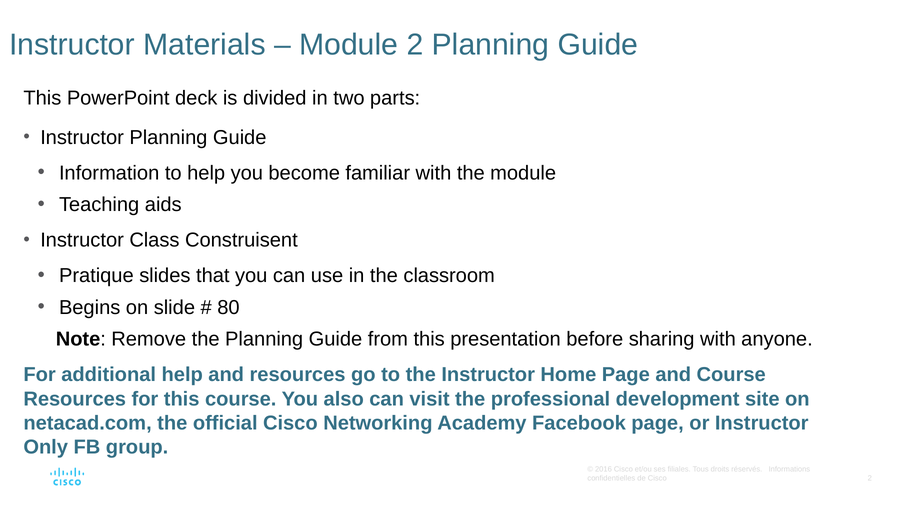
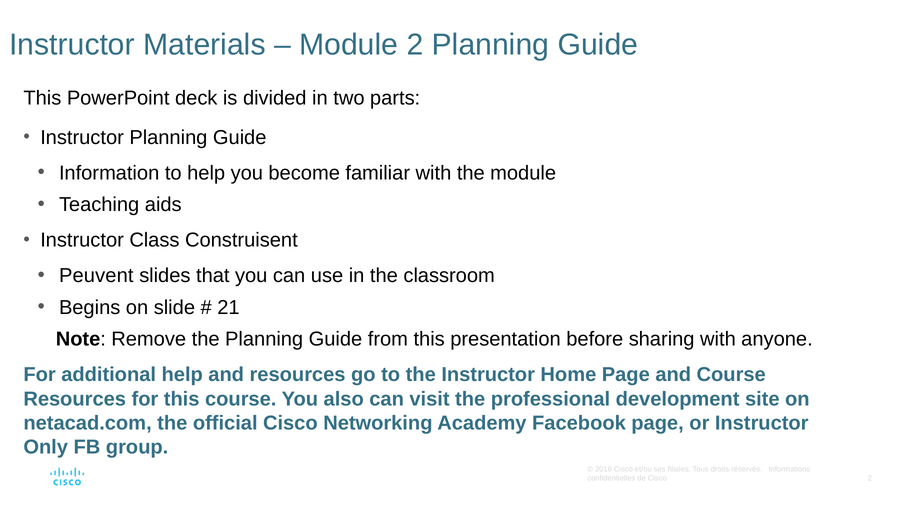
Pratique: Pratique -> Peuvent (96, 276)
80: 80 -> 21 (228, 307)
